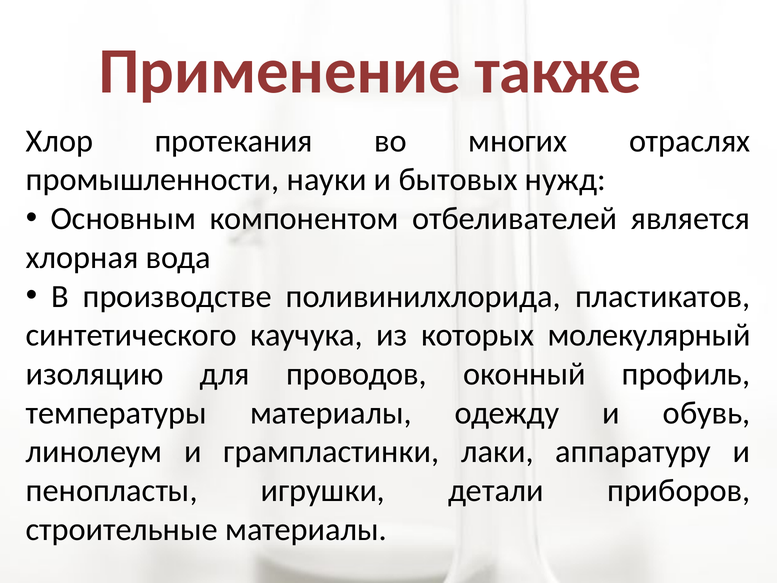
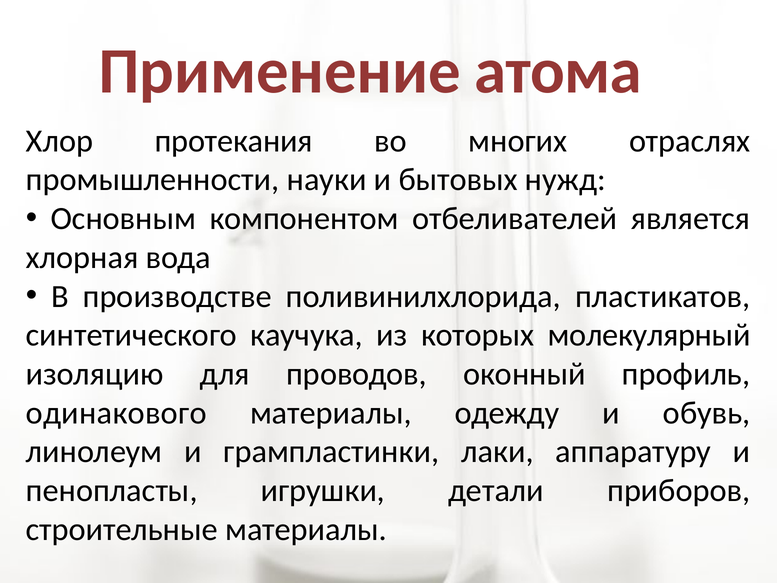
также: также -> атома (558, 72)
температуры: температуры -> одинакового (116, 413)
